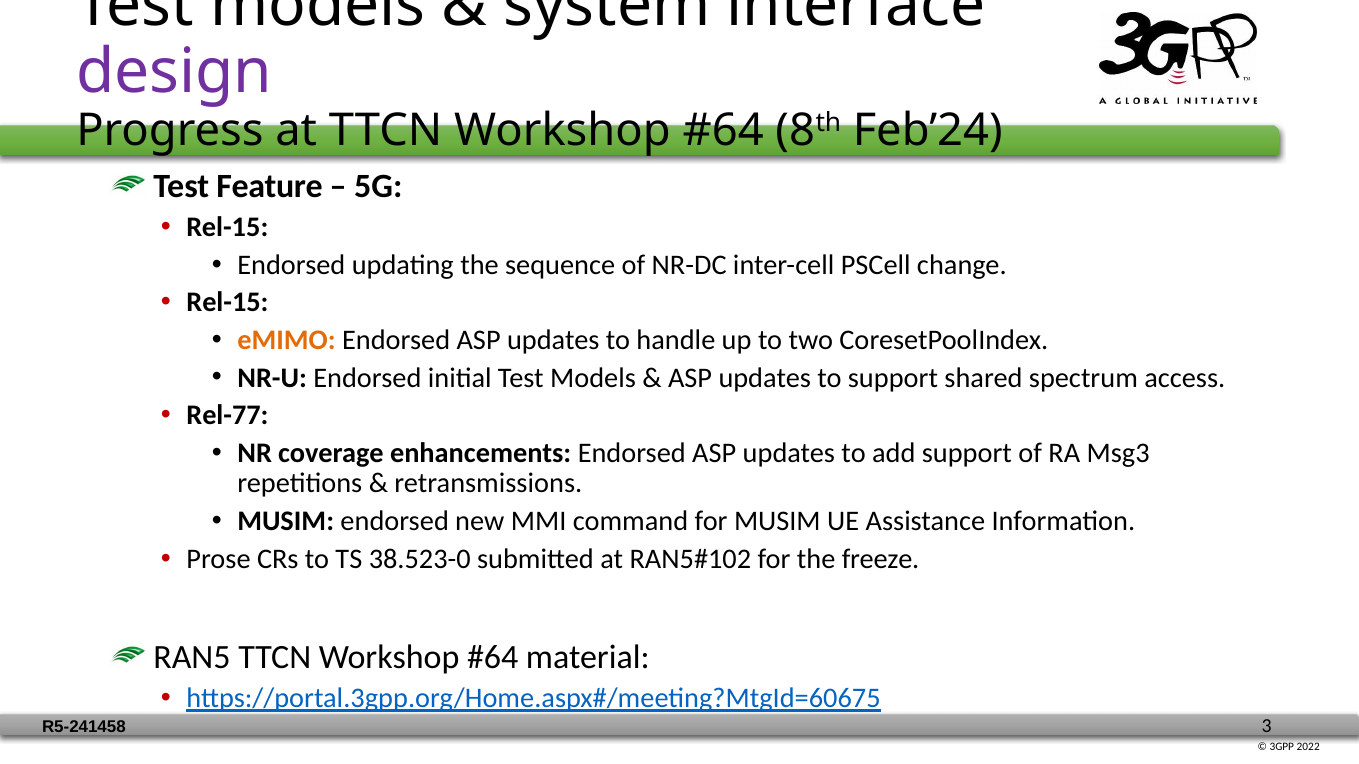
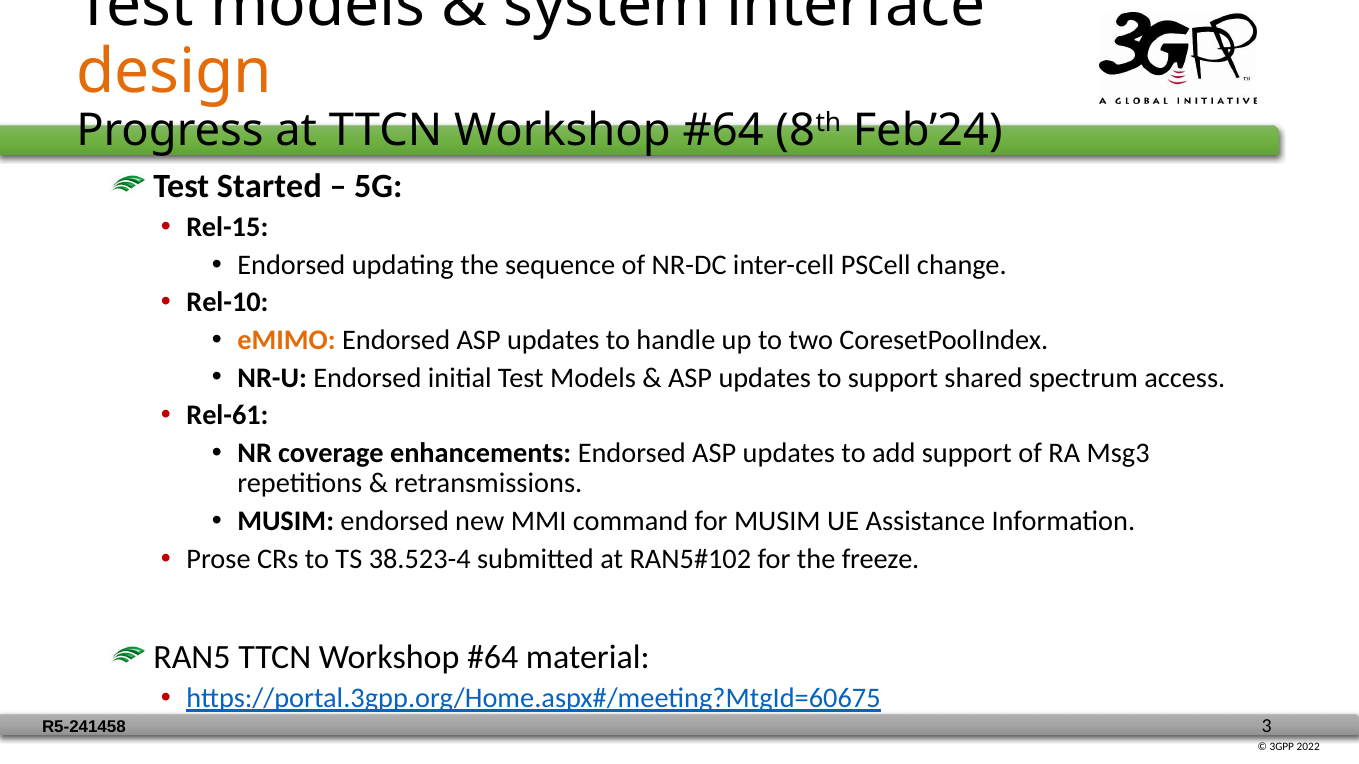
design colour: purple -> orange (174, 72)
Feature: Feature -> Started (269, 187)
Rel-15: Rel-15 -> Rel-10 (227, 303)
Rel-77: Rel-77 -> Rel-61 (227, 416)
38.523-0: 38.523-0 -> 38.523-4 (420, 559)
